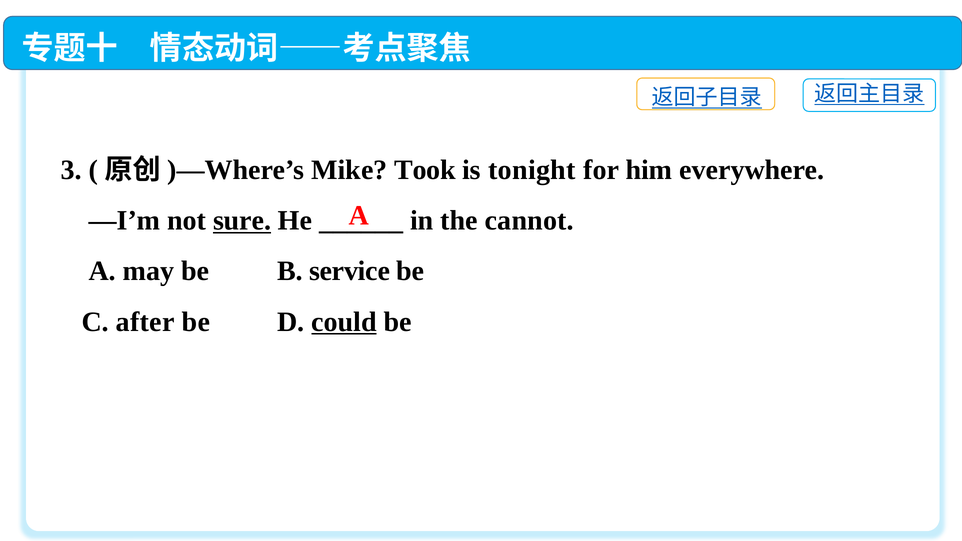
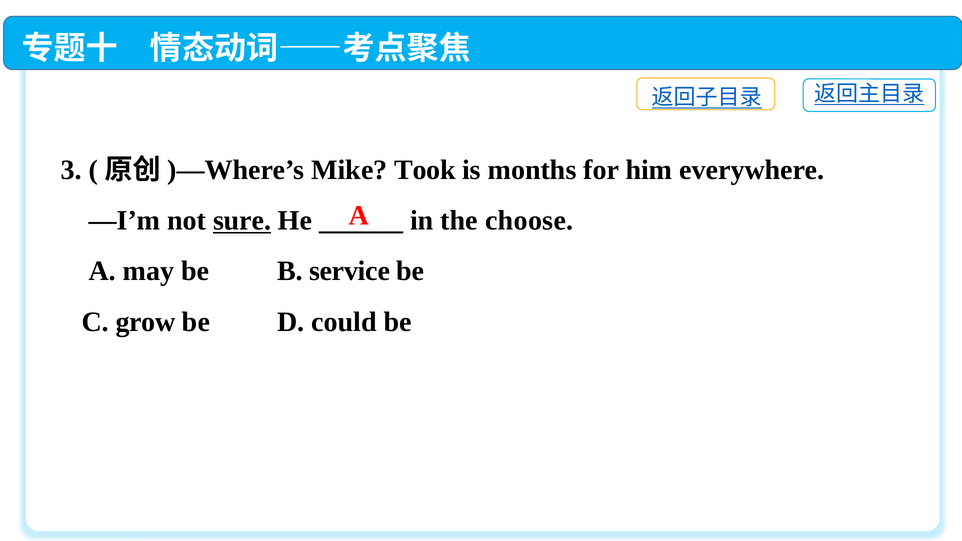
tonight: tonight -> months (532, 170)
cannot: cannot -> choose (529, 221)
after: after -> grow (146, 322)
could underline: present -> none (344, 322)
